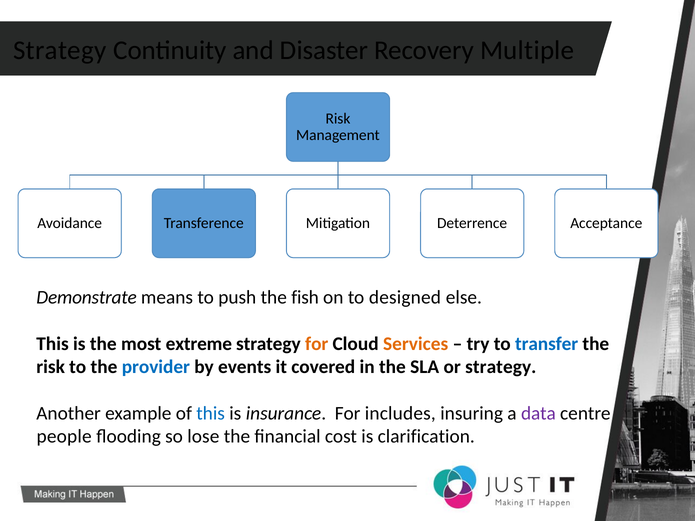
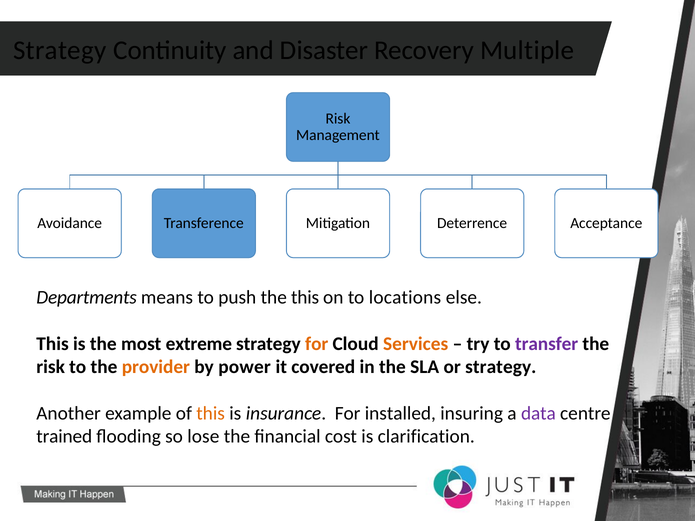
Demonstrate: Demonstrate -> Departments (87, 297)
the fish: fish -> this (305, 297)
designed: designed -> locations (405, 297)
transfer colour: blue -> purple (547, 344)
provider colour: blue -> orange (156, 367)
events: events -> power (245, 367)
this colour: blue -> orange (211, 413)
includes: includes -> installed (400, 413)
people: people -> trained (64, 437)
